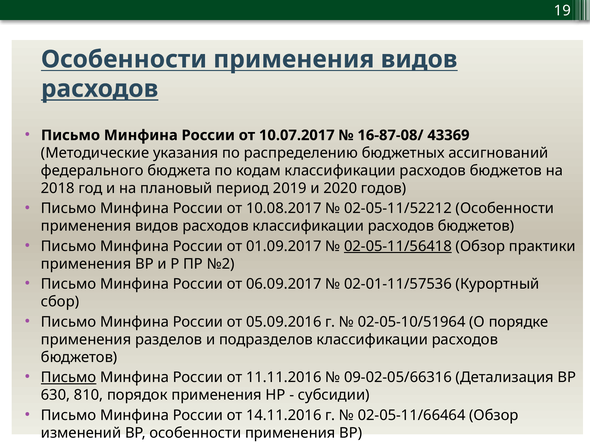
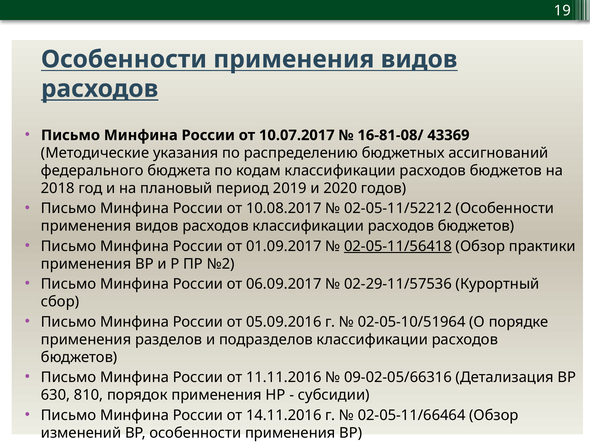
16-87-08/: 16-87-08/ -> 16-81-08/ (391, 135)
02-01-11/57536: 02-01-11/57536 -> 02-29-11/57536 (398, 284)
Письмо underline: present -> none (69, 378)
